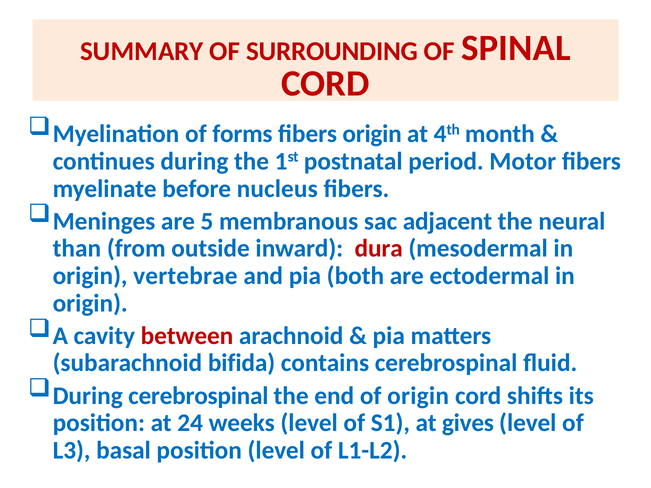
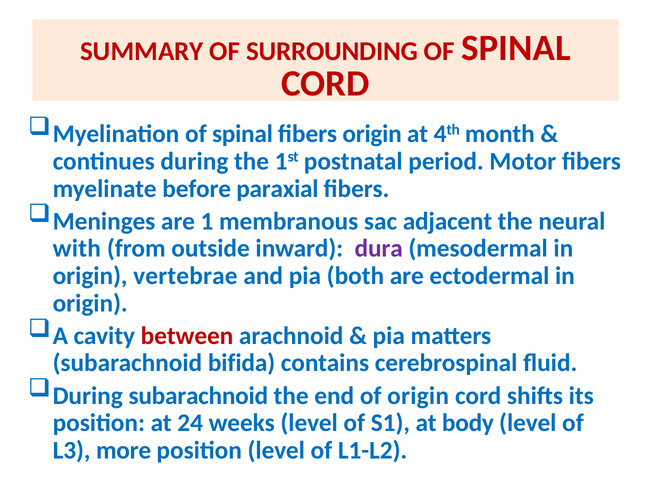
Myelination of forms: forms -> spinal (242, 134)
nucleus: nucleus -> paraxial (277, 189)
5: 5 -> 1 (207, 221)
than: than -> with (77, 249)
dura colour: red -> purple (379, 249)
During cerebrospinal: cerebrospinal -> subarachnoid (198, 396)
gives: gives -> body (468, 423)
basal: basal -> more (124, 451)
